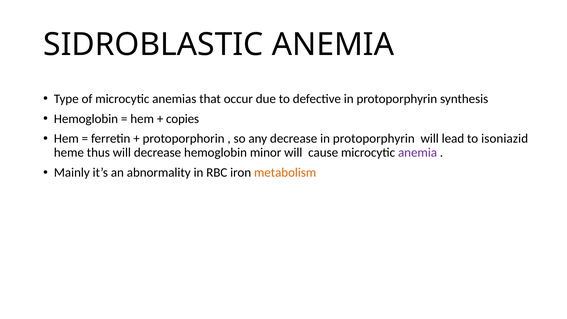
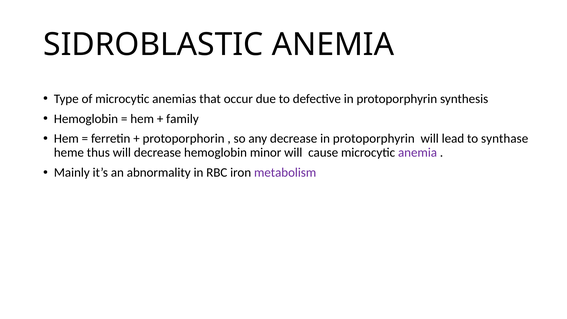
copies: copies -> family (182, 119)
isoniazid: isoniazid -> synthase (505, 139)
metabolism colour: orange -> purple (285, 173)
